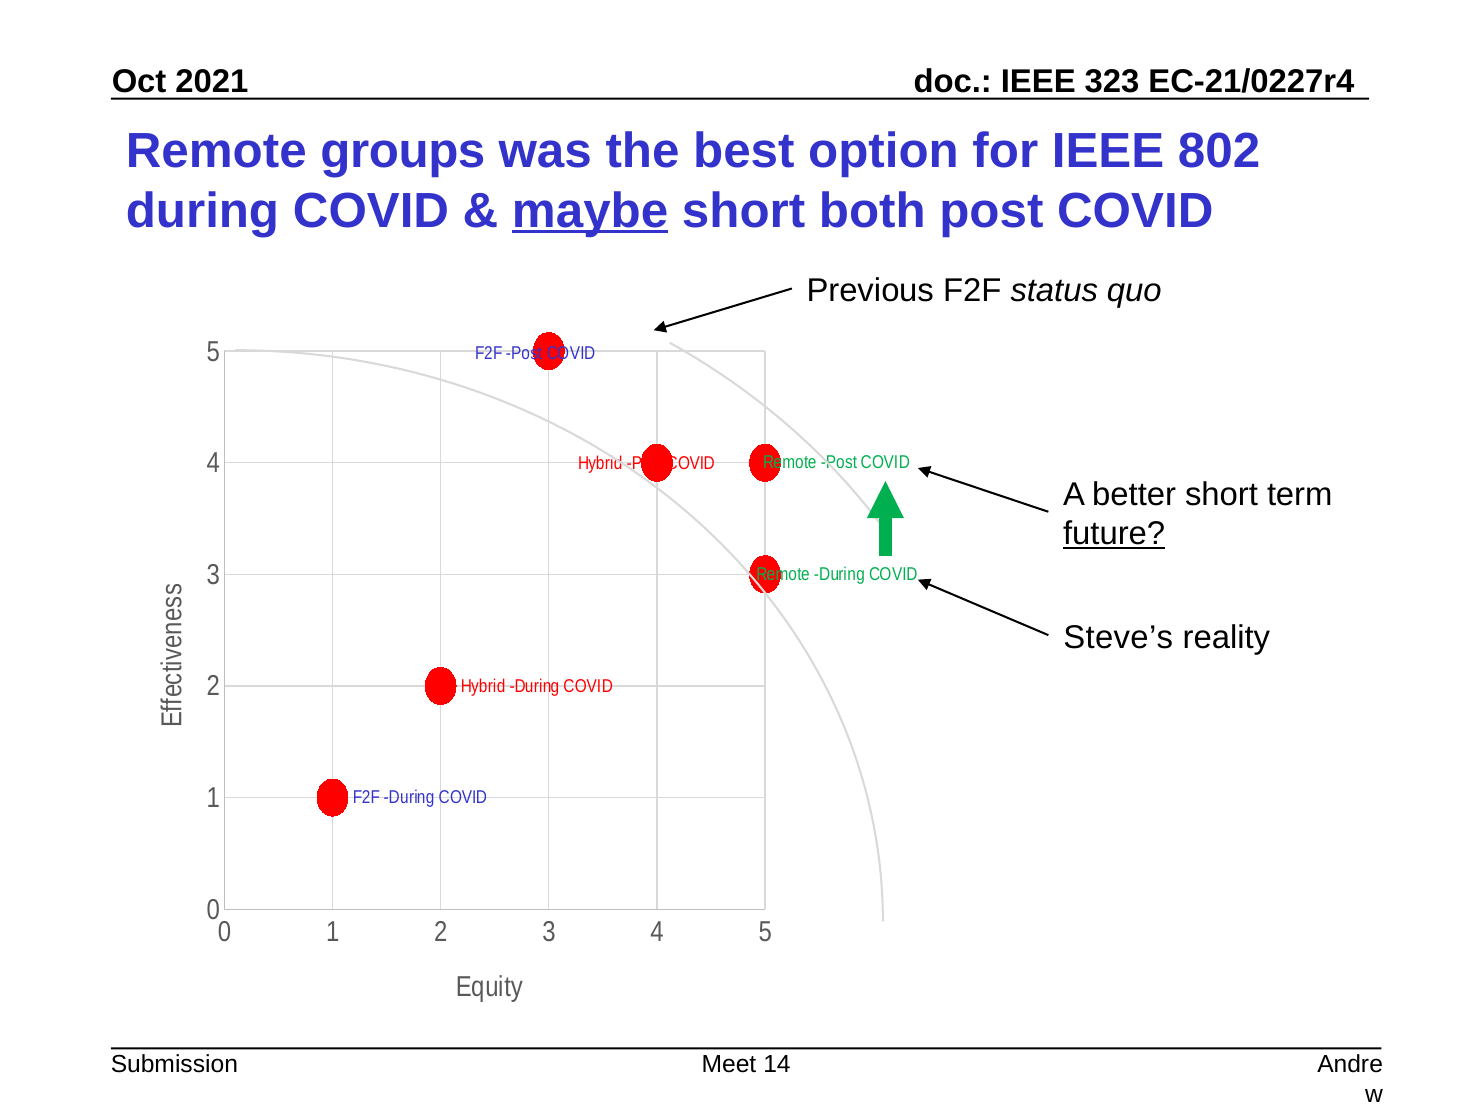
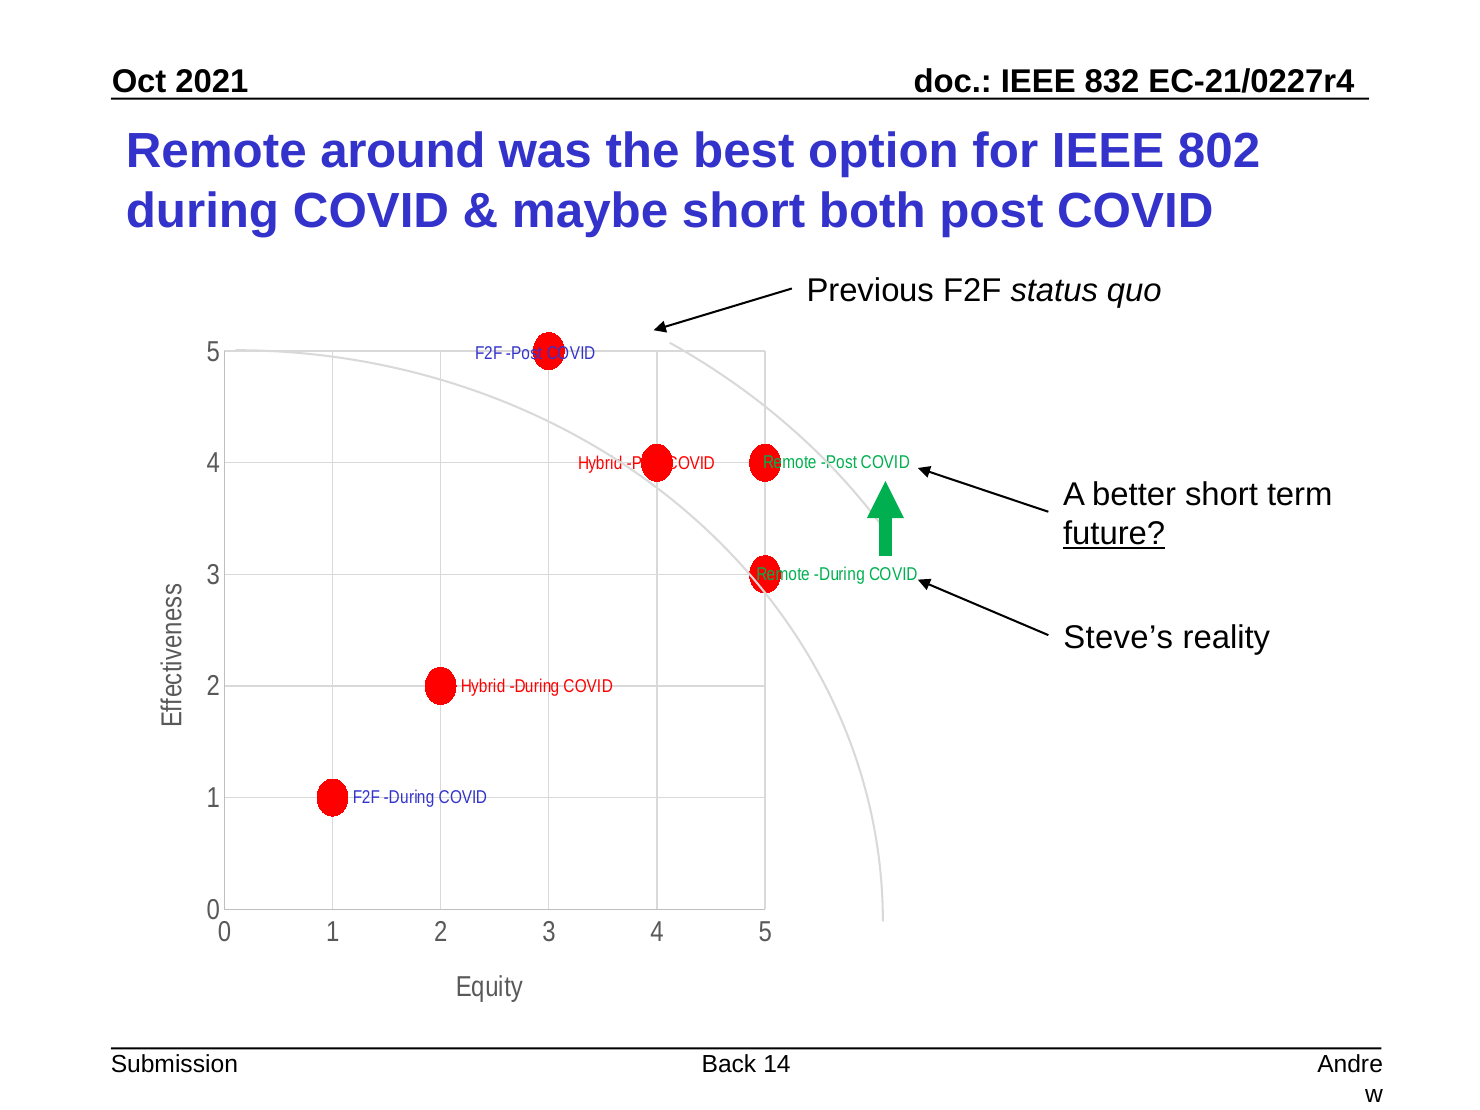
323: 323 -> 832 (1112, 81)
groups: groups -> around (403, 152)
maybe underline: present -> none (590, 211)
Meet: Meet -> Back (729, 1065)
